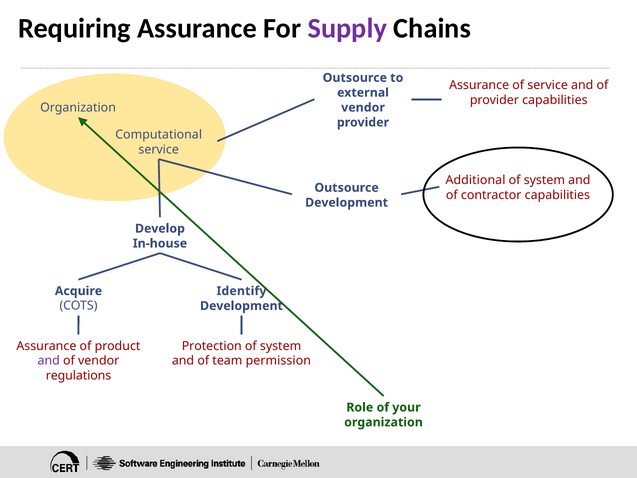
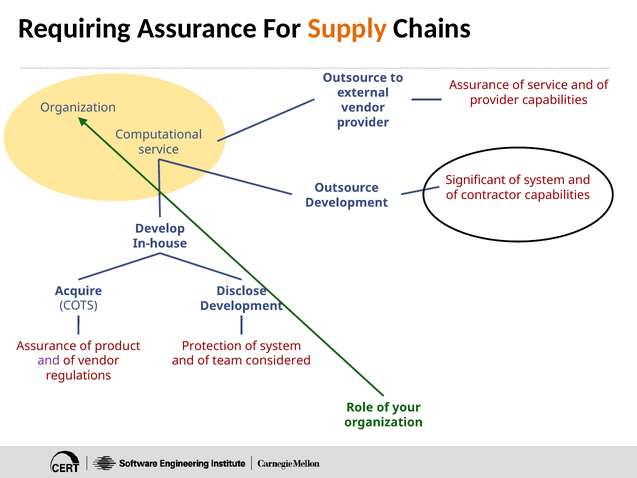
Supply colour: purple -> orange (347, 28)
Additional: Additional -> Significant (476, 180)
Identify: Identify -> Disclose (242, 291)
permission: permission -> considered (278, 361)
